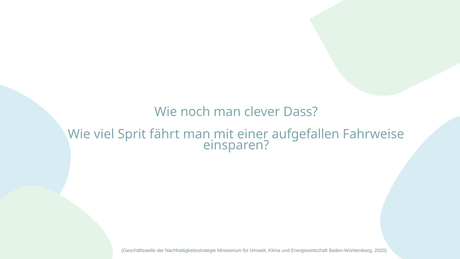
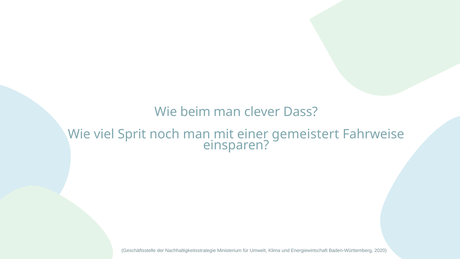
noch: noch -> beim (195, 112)
fährt: fährt -> noch (165, 134)
aufgefallen: aufgefallen -> gemeistert (305, 134)
